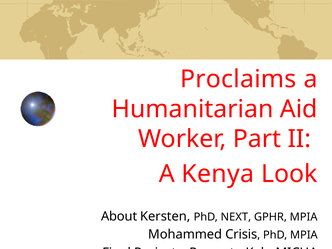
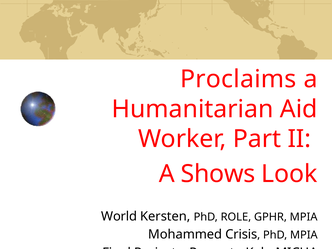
Kenya: Kenya -> Shows (218, 174)
About: About -> World (119, 216)
NEXT: NEXT -> ROLE (236, 217)
